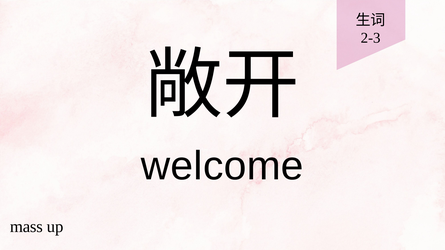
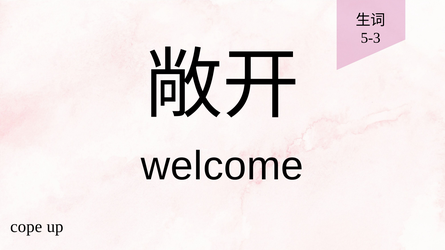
2-3: 2-3 -> 5-3 (371, 38)
mass: mass -> cope (26, 227)
